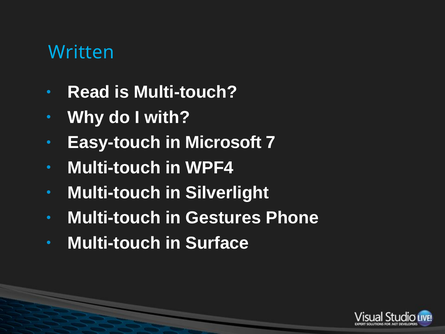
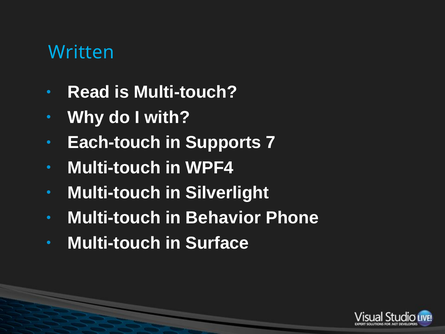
Easy-touch: Easy-touch -> Each-touch (114, 142)
Microsoft: Microsoft -> Supports (223, 142)
Gestures: Gestures -> Behavior (223, 218)
